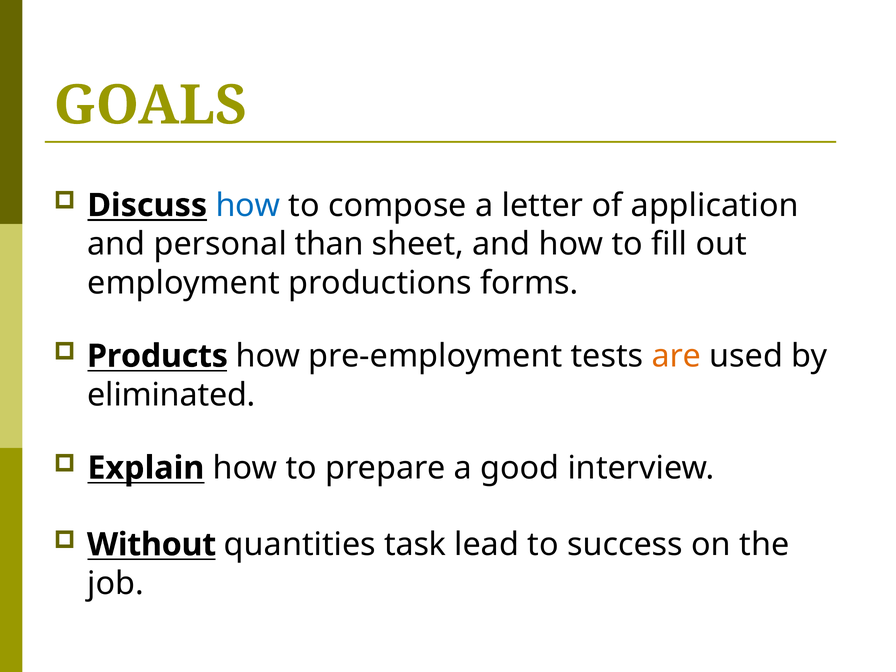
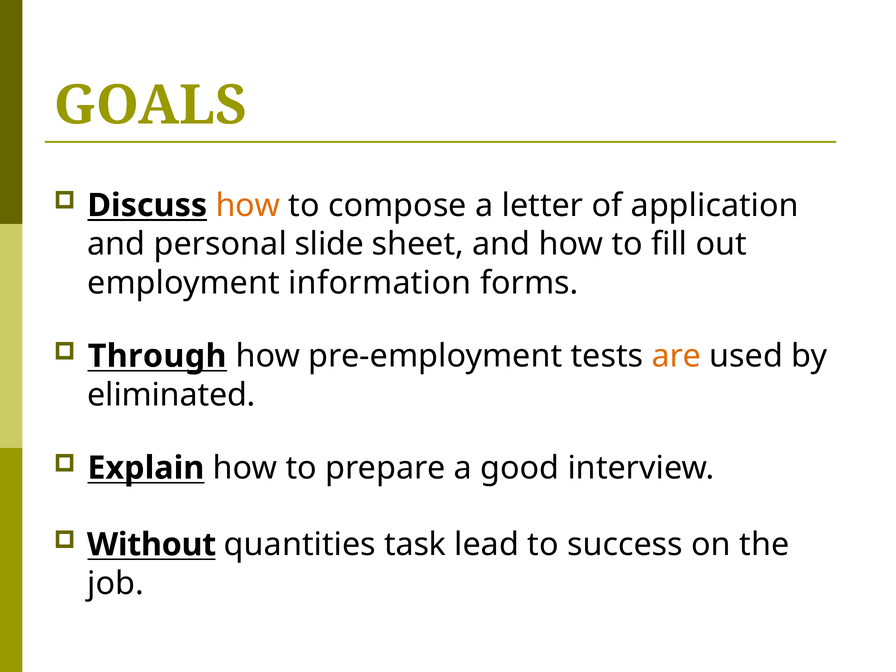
how colour: blue -> orange (248, 205)
than: than -> slide (329, 244)
productions: productions -> information (380, 283)
Products: Products -> Through (157, 356)
